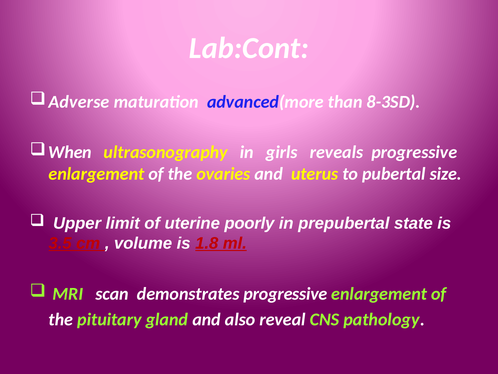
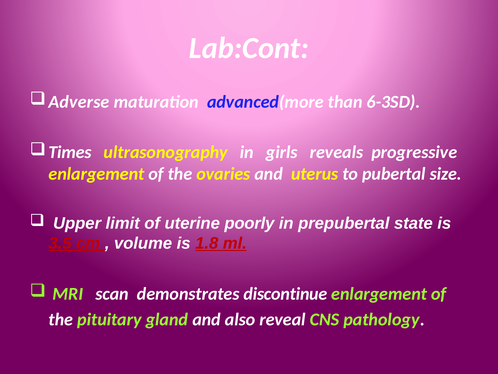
8-3SD: 8-3SD -> 6-3SD (394, 102)
When: When -> Times (70, 152)
demonstrates progressive: progressive -> discontinue (285, 293)
